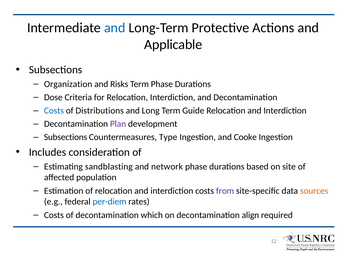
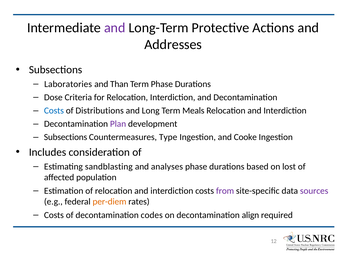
and colour: blue -> purple (115, 28)
Applicable: Applicable -> Addresses (173, 45)
Organization: Organization -> Laboratories (68, 84)
Risks: Risks -> Than (119, 84)
Guide: Guide -> Meals (193, 111)
network: network -> analyses (167, 167)
site: site -> lost (289, 167)
sources colour: orange -> purple (314, 191)
per-diem colour: blue -> orange (110, 202)
which: which -> codes (152, 215)
